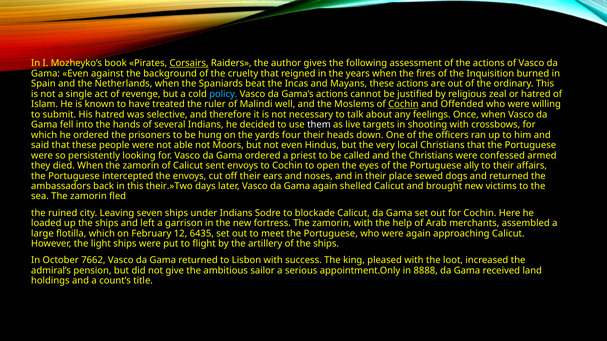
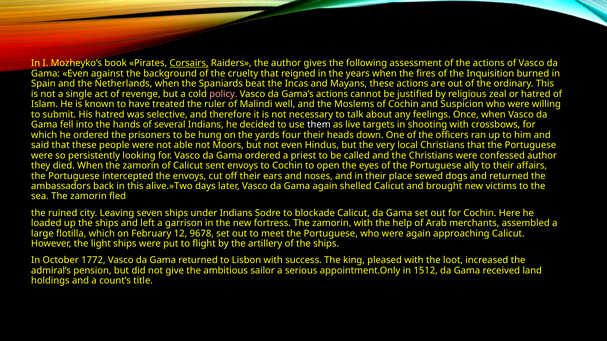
policy colour: light blue -> pink (223, 94)
Cochin underline: present -> none (403, 104)
Offended: Offended -> Suspicion (462, 104)
confessed armed: armed -> author (542, 156)
their.»Two: their.»Two -> alive.»Two (169, 186)
6435: 6435 -> 9678 (202, 234)
7662: 7662 -> 1772 (93, 261)
8888: 8888 -> 1512 (426, 271)
